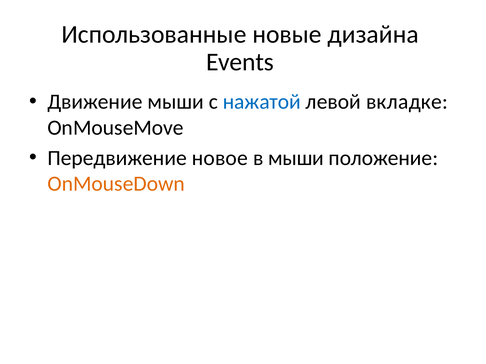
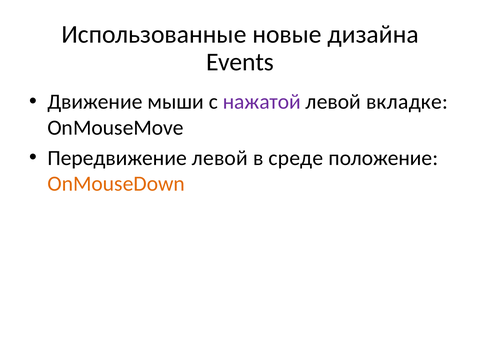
нажатой colour: blue -> purple (262, 102)
Передвижение новое: новое -> левой (220, 158)
в мыши: мыши -> среде (296, 158)
